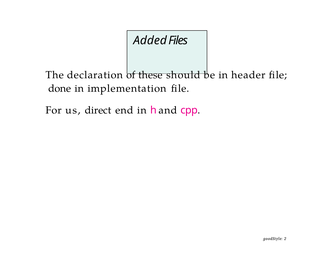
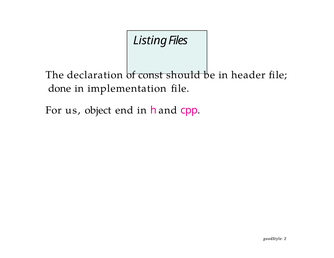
Added: Added -> Listing (150, 41)
these: these -> const (150, 75)
direct: direct -> object (98, 110)
